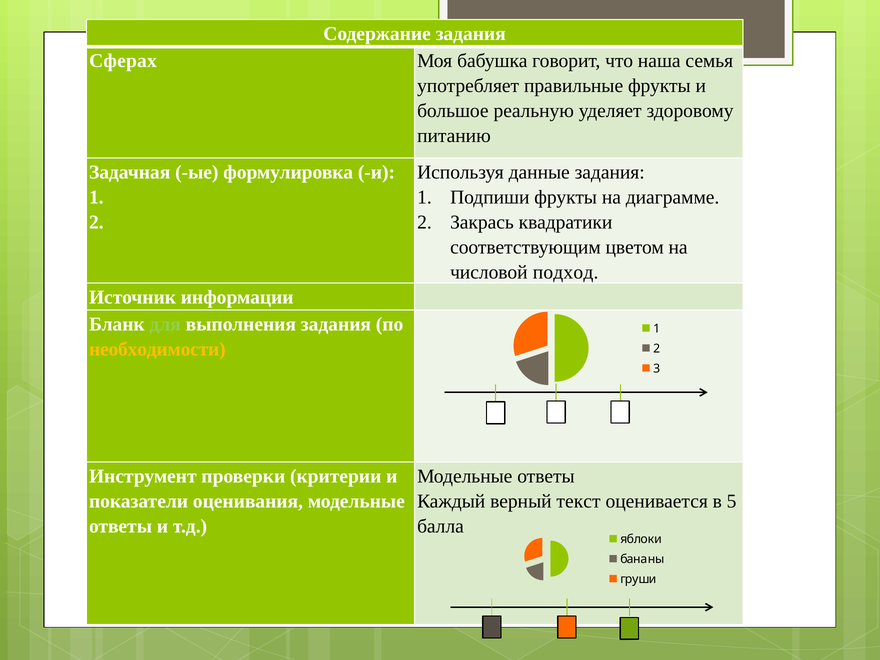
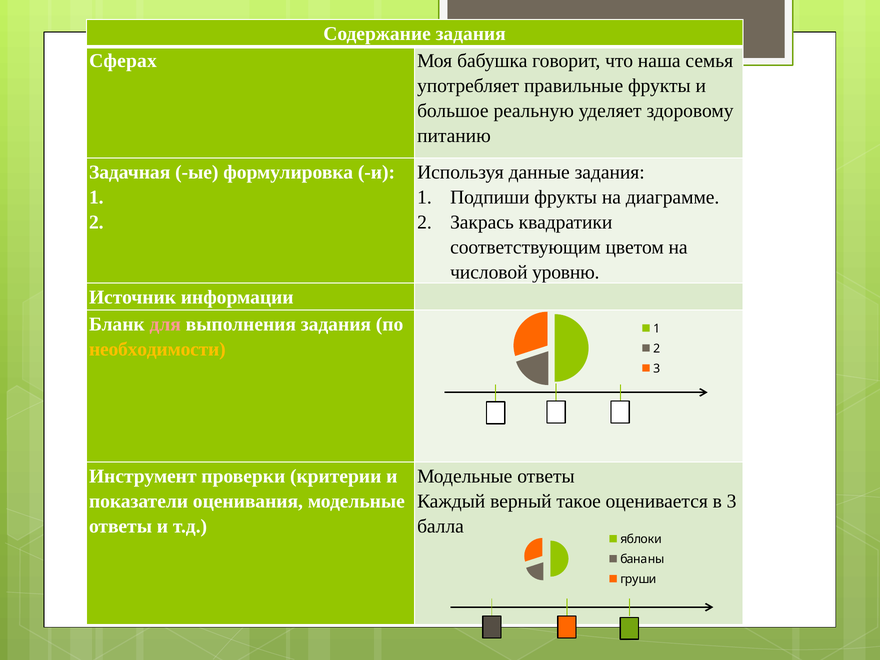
подход: подход -> уровню (566, 272)
для colour: light green -> pink (165, 324)
текст: текст -> такое (579, 501)
в 5: 5 -> 3 (732, 501)
